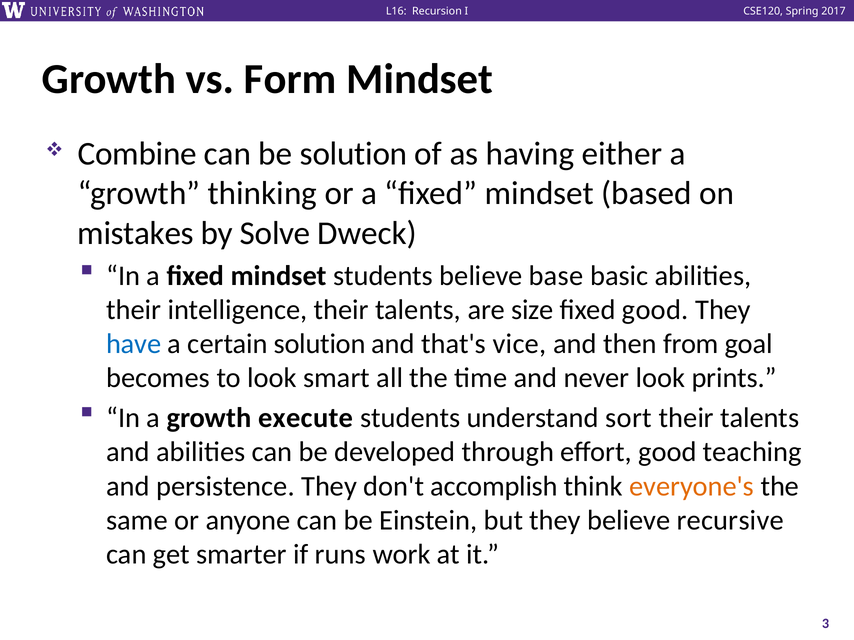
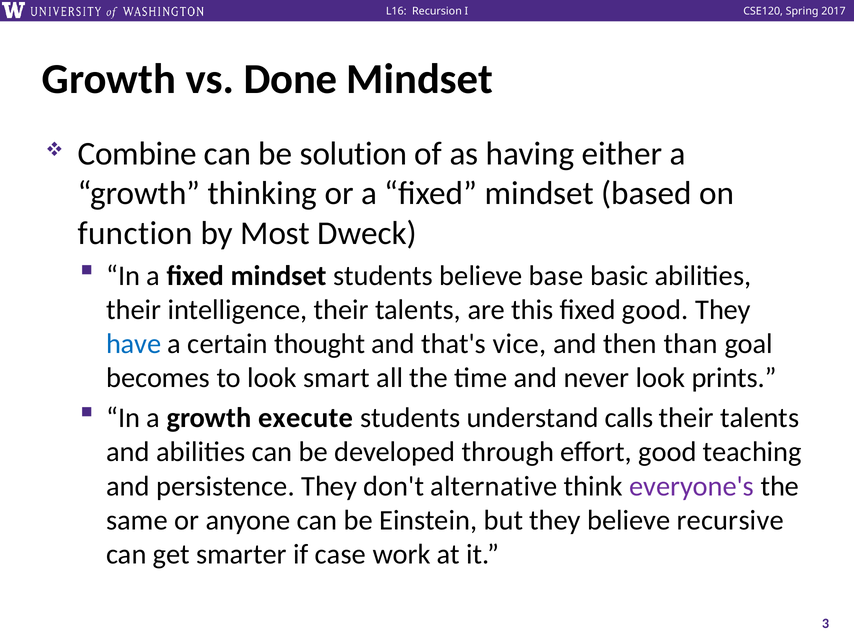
Form: Form -> Done (290, 79)
mistakes: mistakes -> function (135, 234)
Solve: Solve -> Most (275, 234)
size: size -> this (532, 310)
certain solution: solution -> thought (320, 344)
from: from -> than (691, 344)
sort: sort -> calls (629, 418)
accomplish: accomplish -> alternative (494, 487)
everyone's colour: orange -> purple (692, 487)
runs: runs -> case (340, 555)
